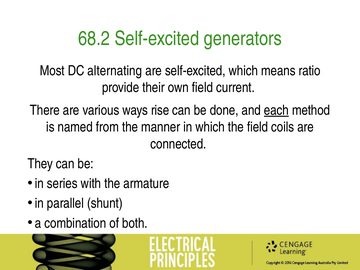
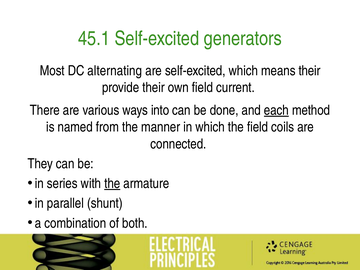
68.2: 68.2 -> 45.1 (94, 39)
means ratio: ratio -> their (310, 71)
rise: rise -> into (160, 110)
the underline: none -> present (112, 184)
